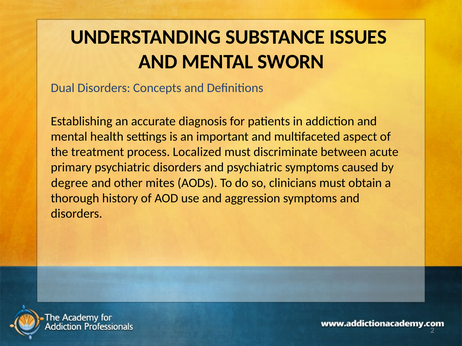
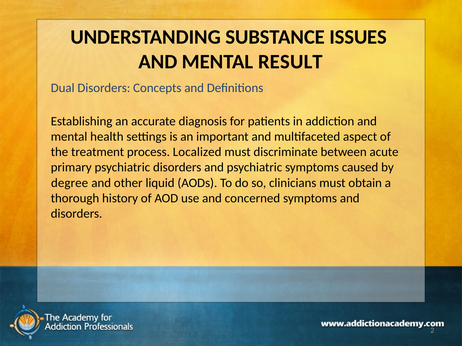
SWORN: SWORN -> RESULT (290, 62)
mites: mites -> liquid (160, 183)
aggression: aggression -> concerned (252, 198)
